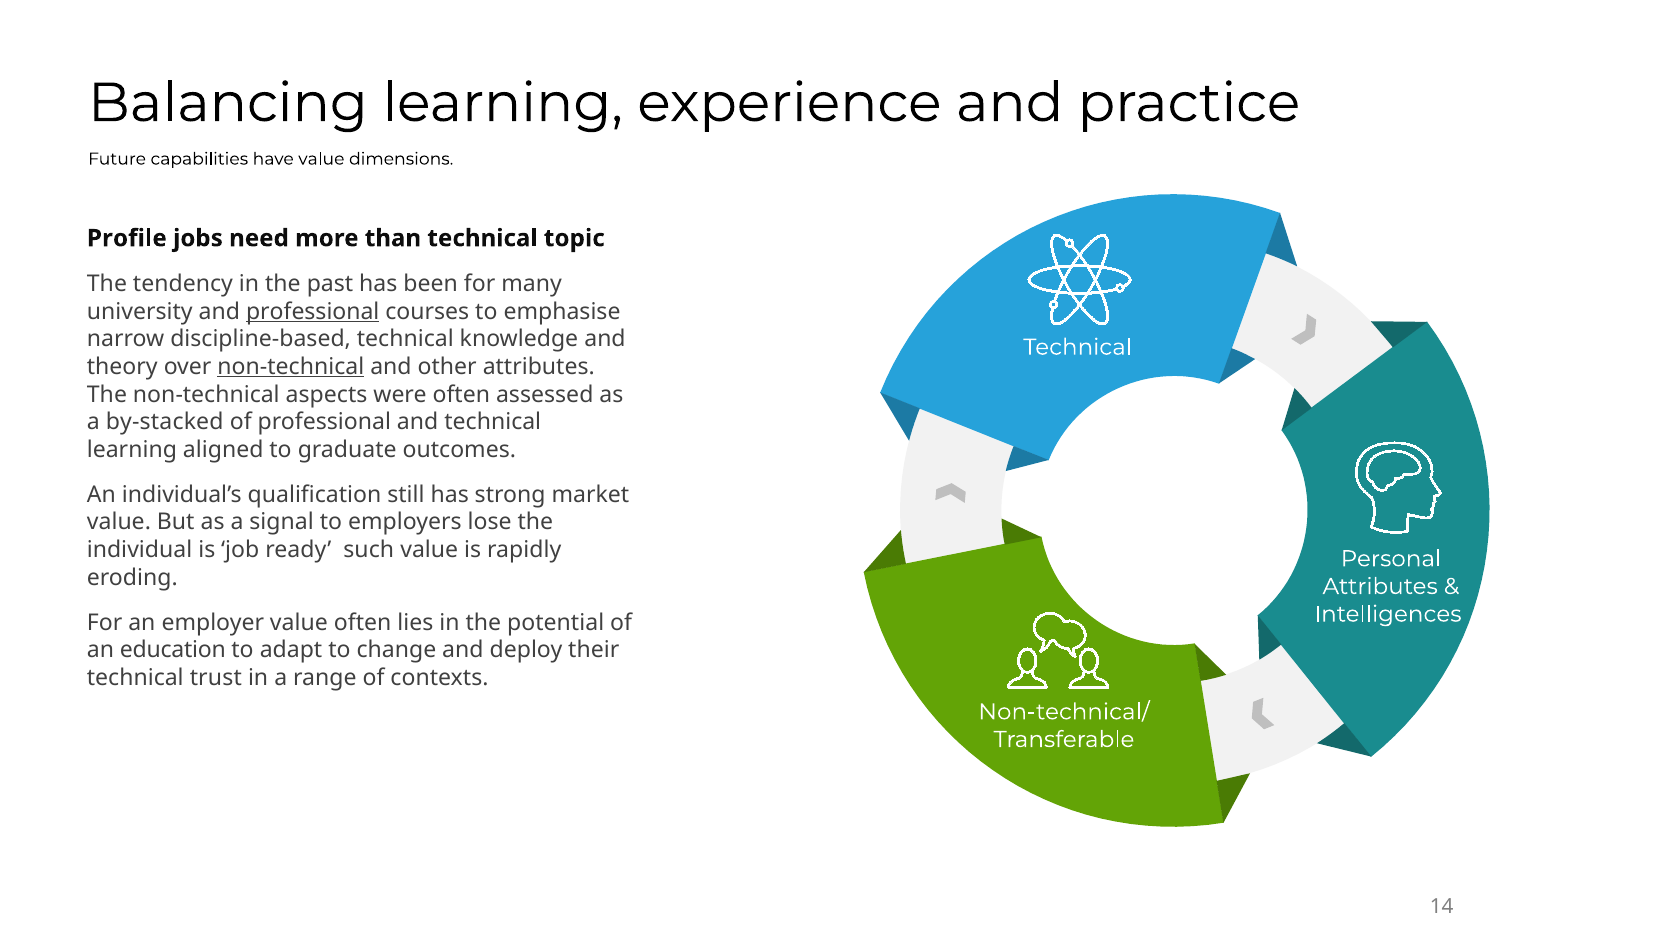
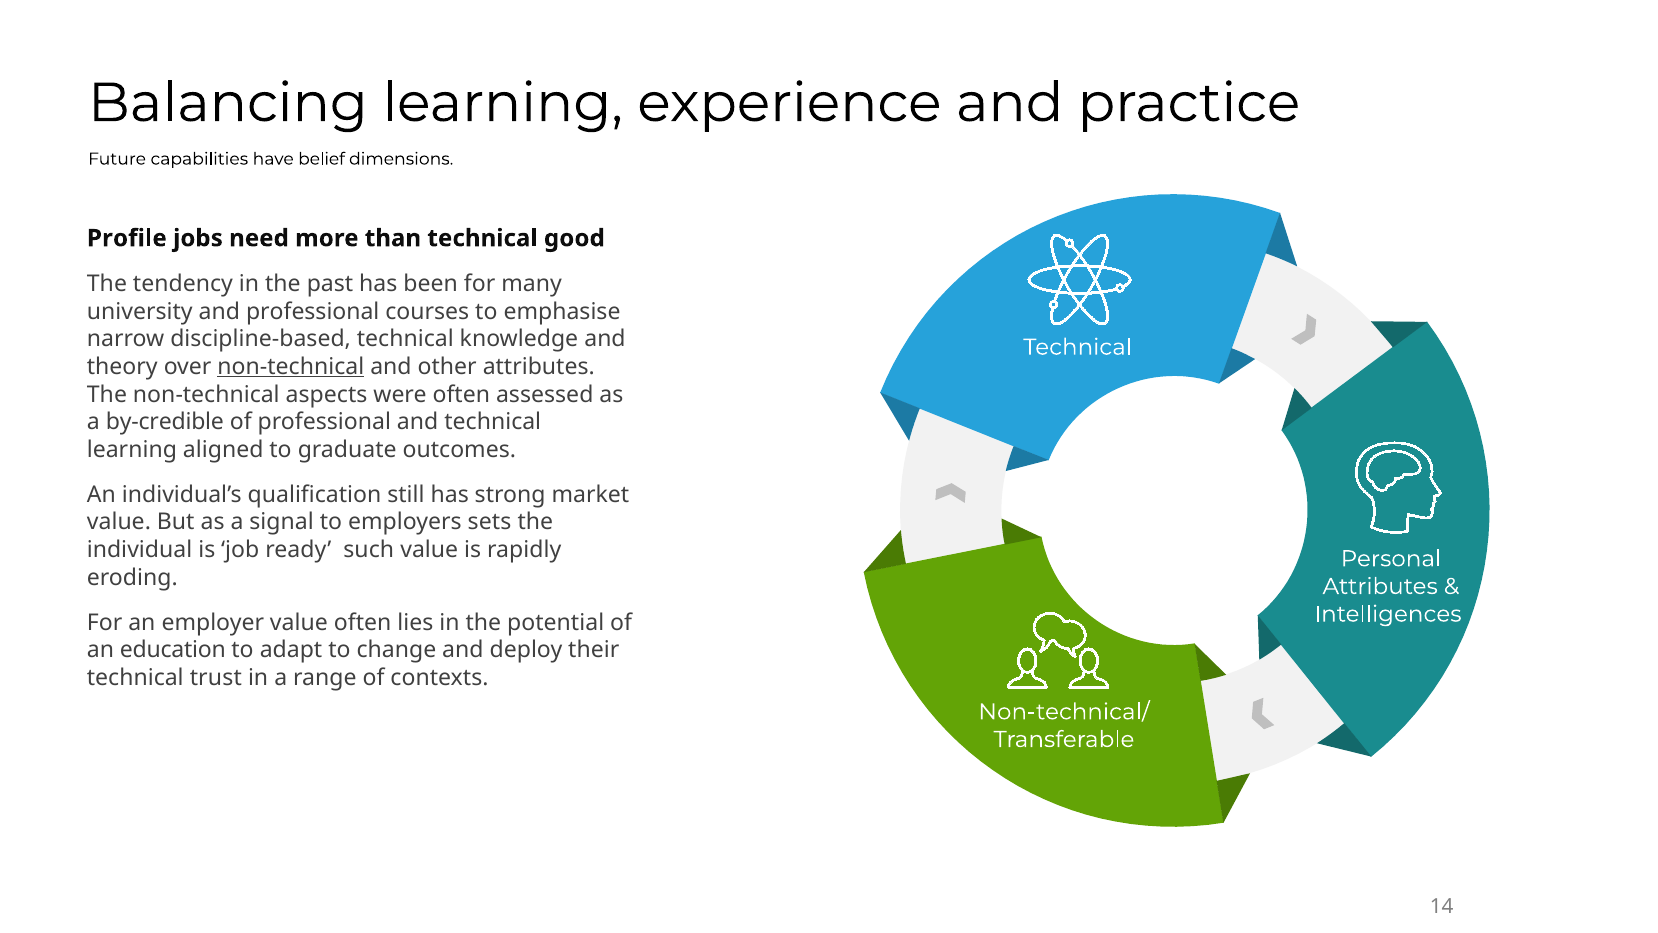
have value: value -> belief (321, 159)
topic: topic -> good (574, 238)
professional underline: present -> none (313, 311)
by-stacked: by-stacked -> by-credible (165, 422)
lose: lose -> sets (490, 522)
